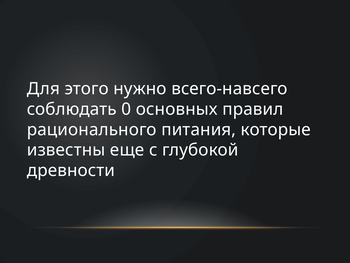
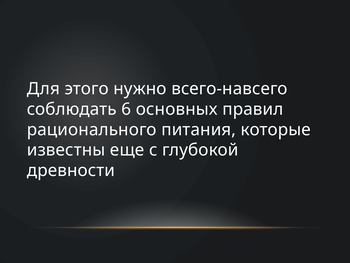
0: 0 -> 6 (126, 109)
